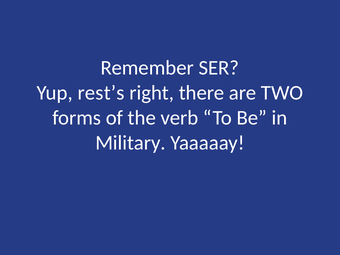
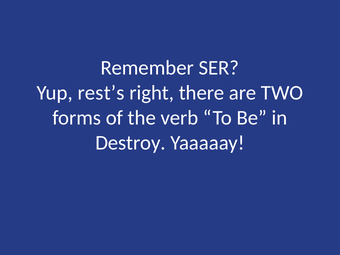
Military: Military -> Destroy (130, 143)
